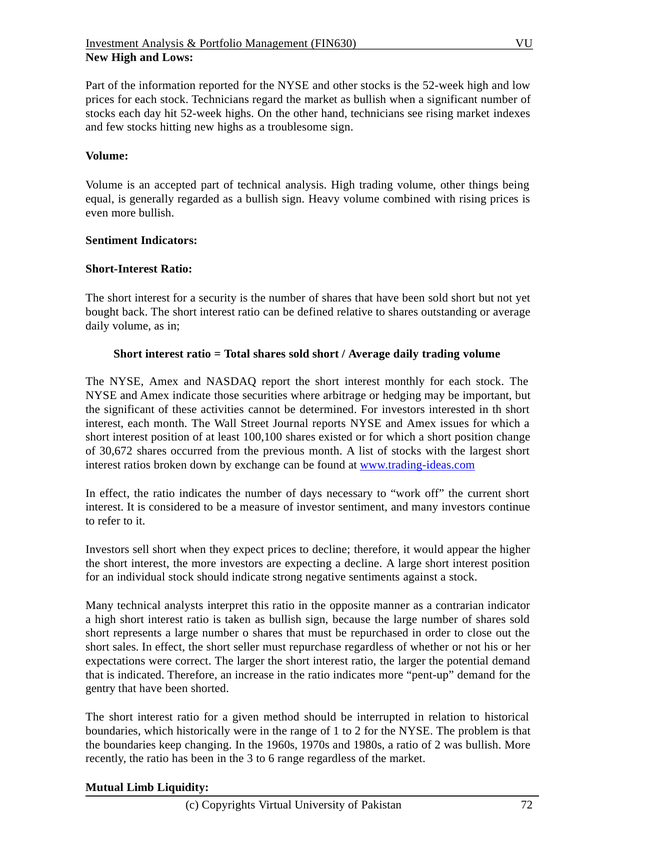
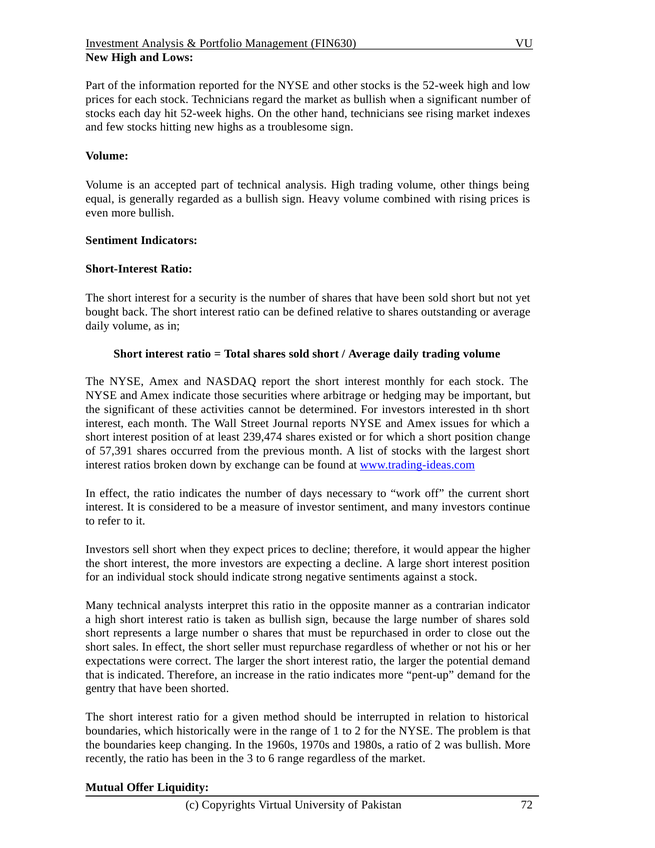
100,100: 100,100 -> 239,474 (263, 437)
30,672: 30,672 -> 57,391 (116, 451)
Limb: Limb -> Offer (140, 787)
